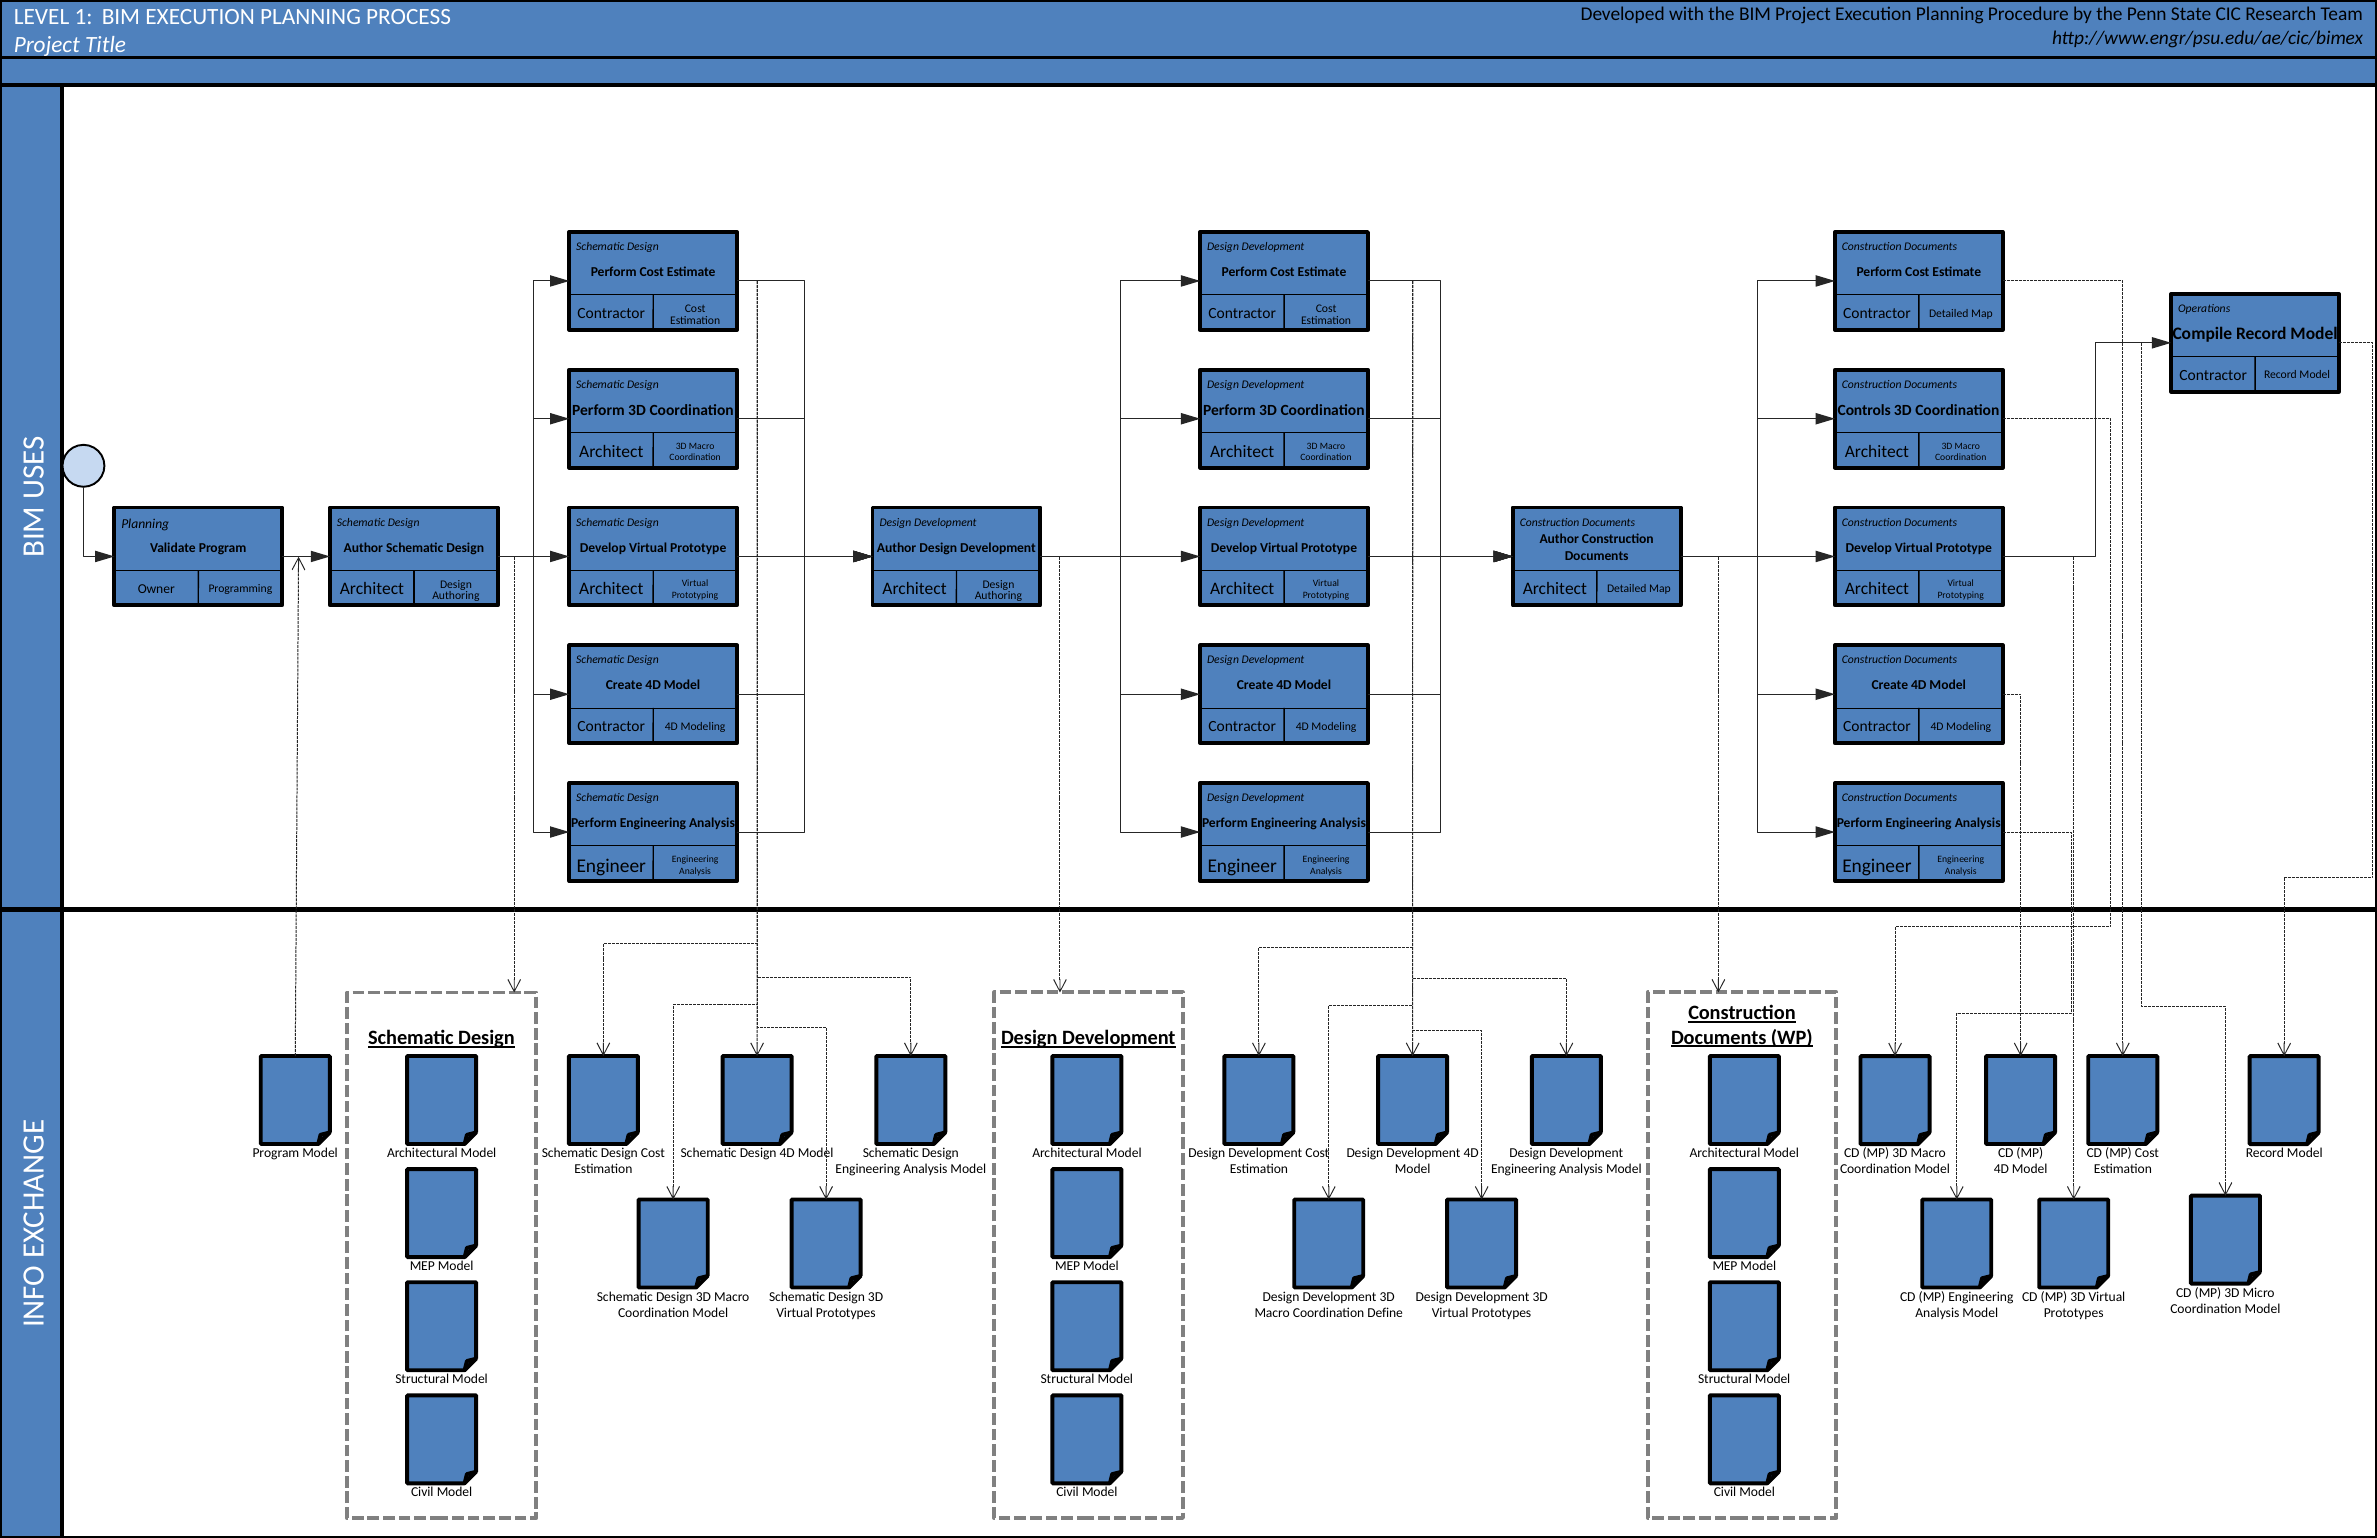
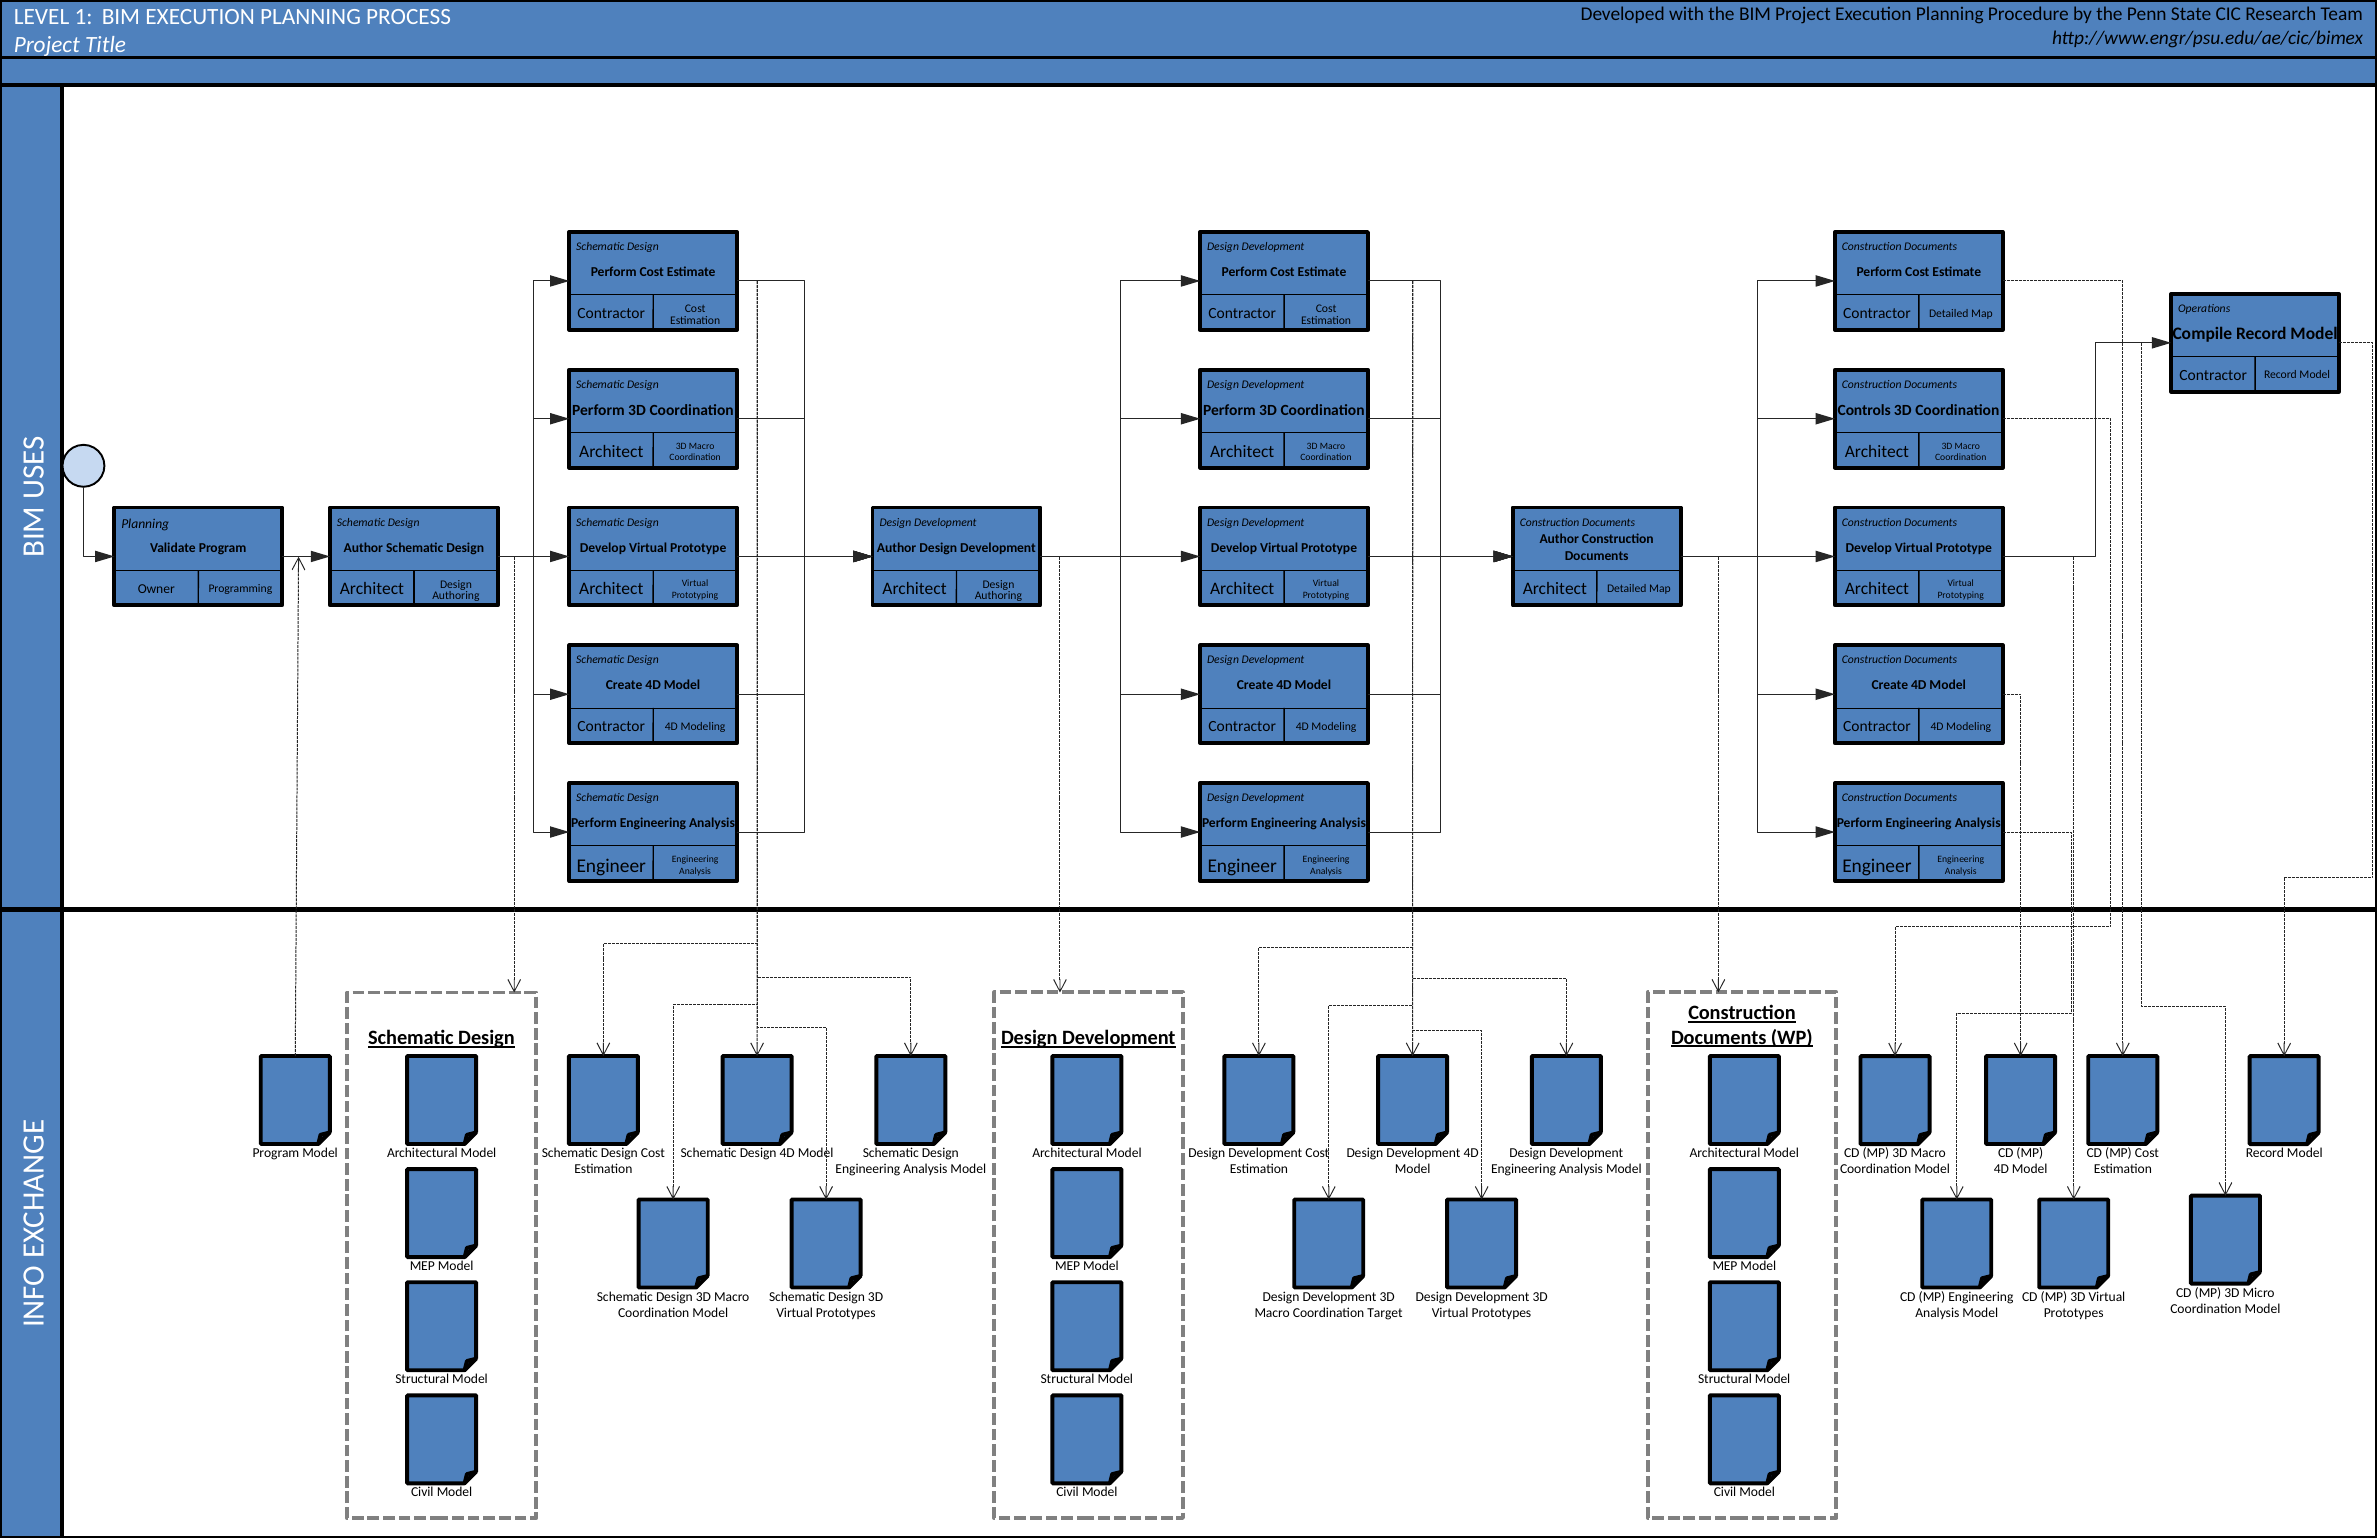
Define: Define -> Target (1385, 1313)
